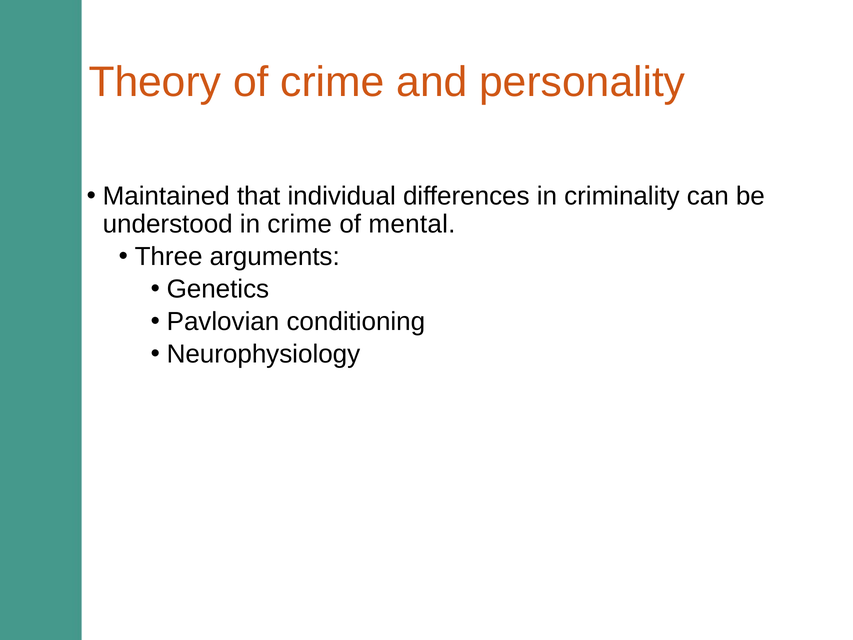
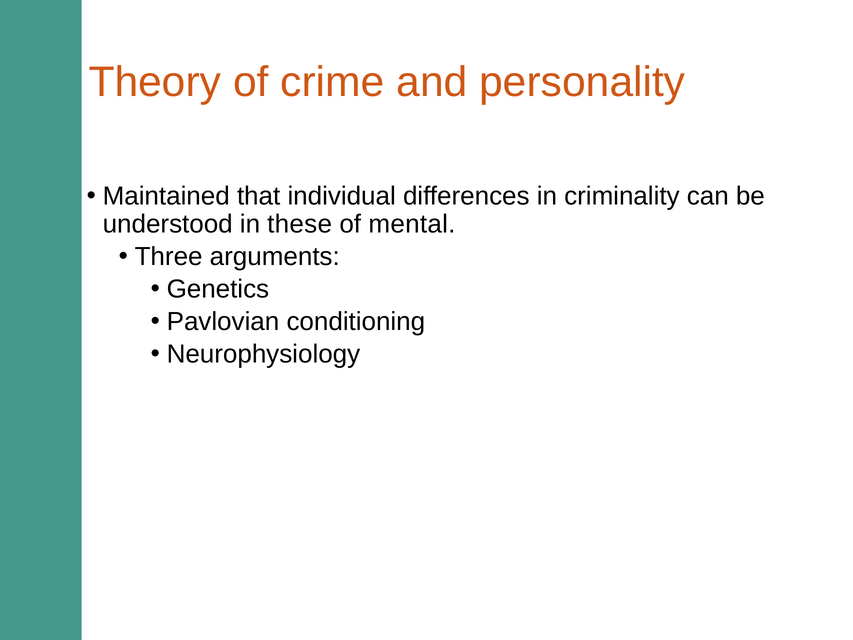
in crime: crime -> these (300, 224)
